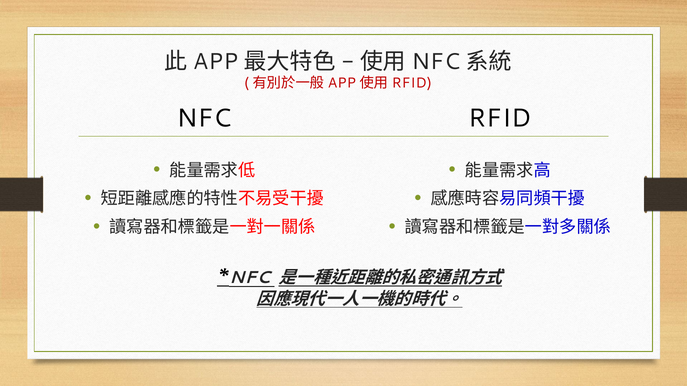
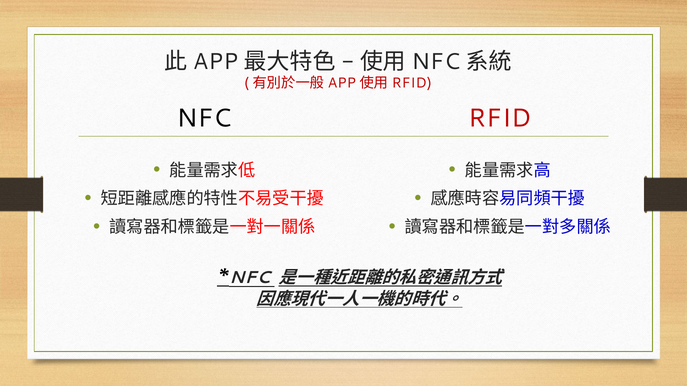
RFID colour: black -> red (500, 118)
